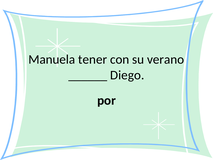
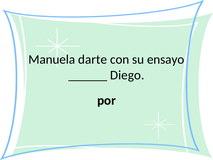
tener: tener -> darte (93, 59)
verano: verano -> ensayo (166, 59)
